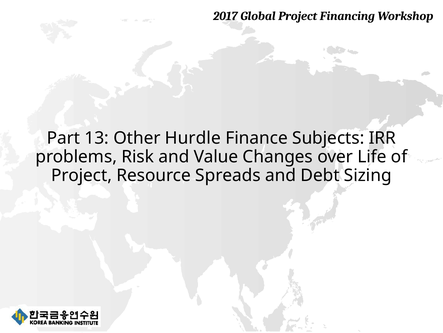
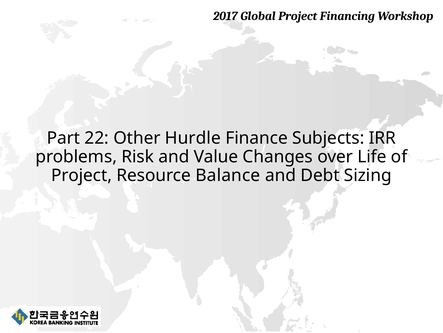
13: 13 -> 22 (97, 138)
Spreads: Spreads -> Balance (228, 175)
